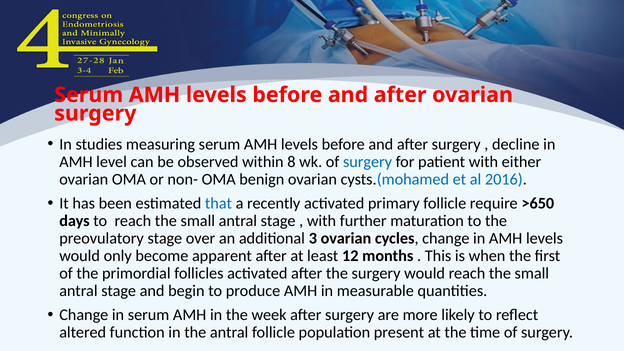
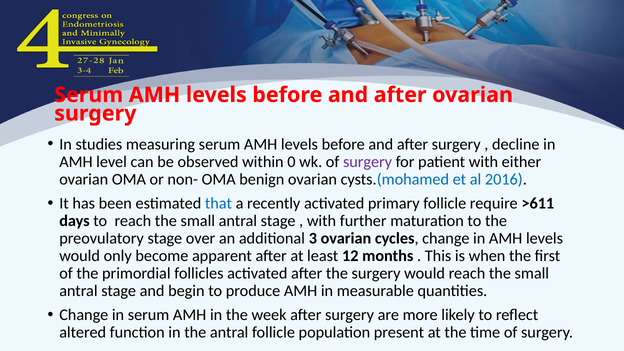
8: 8 -> 0 (291, 162)
surgery colour: blue -> purple (368, 162)
>650: >650 -> >611 (538, 203)
